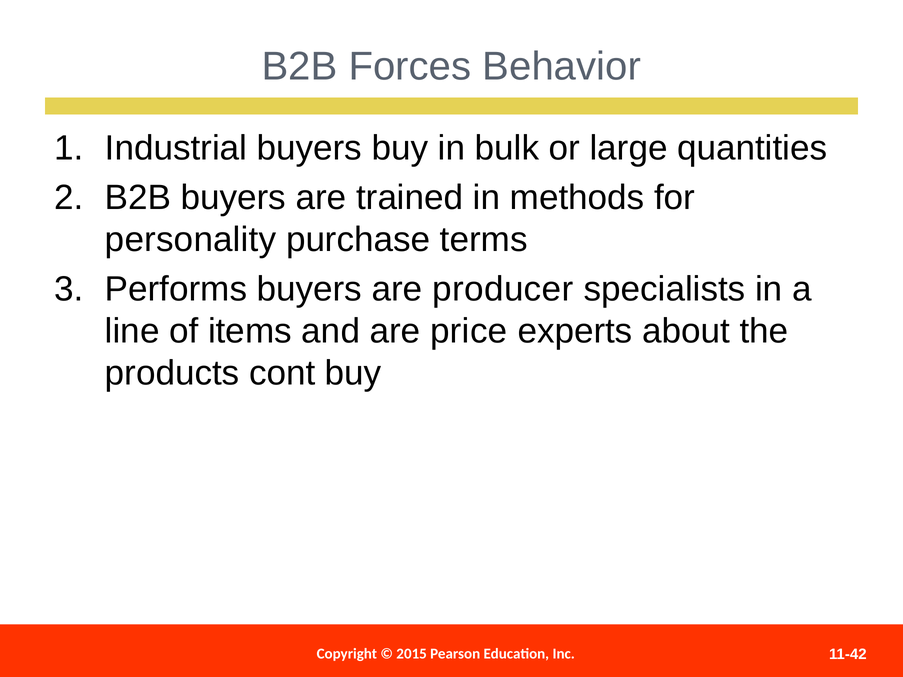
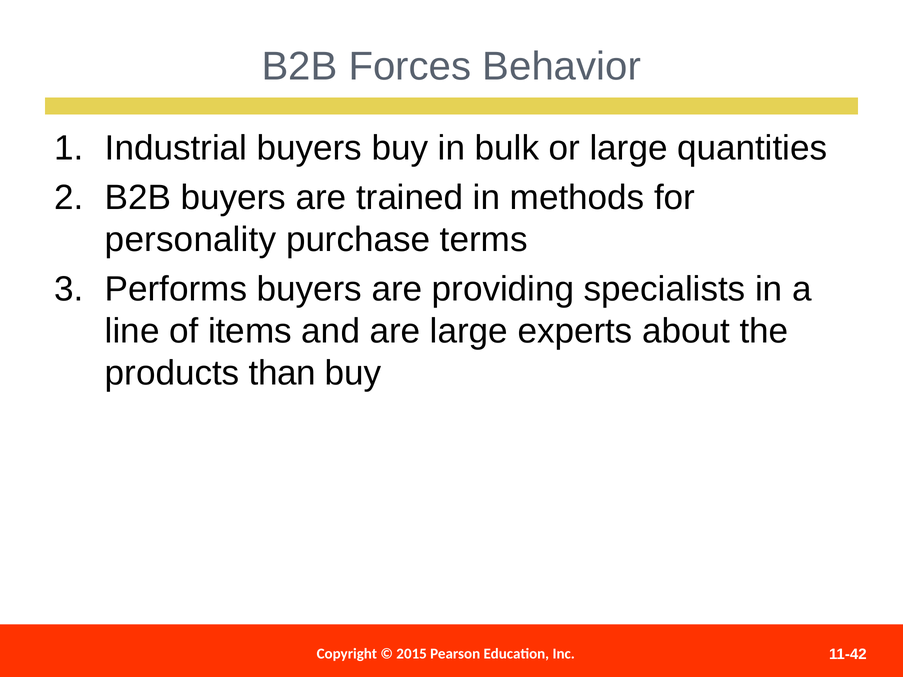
producer: producer -> providing (503, 289)
are price: price -> large (469, 331)
cont: cont -> than (282, 373)
